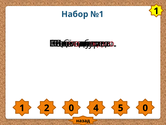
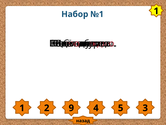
2 0: 0 -> 9 (71, 108)
5 0: 0 -> 3 (145, 108)
